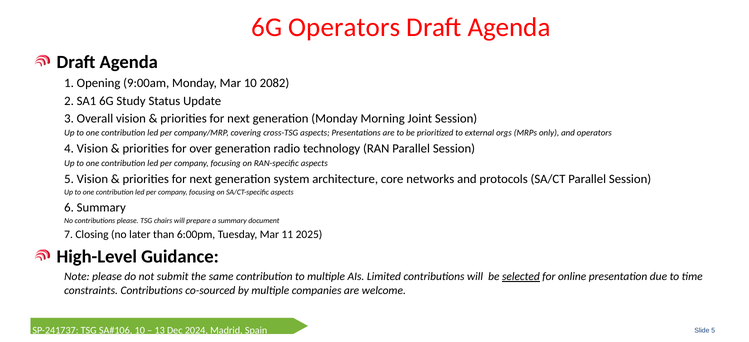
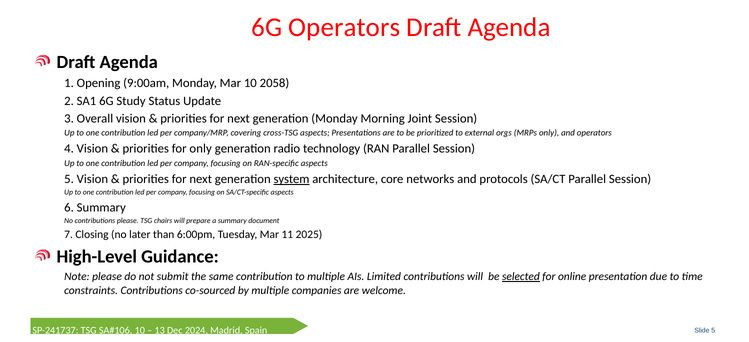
2082: 2082 -> 2058 (274, 83)
for over: over -> only (201, 149)
system underline: none -> present (292, 179)
